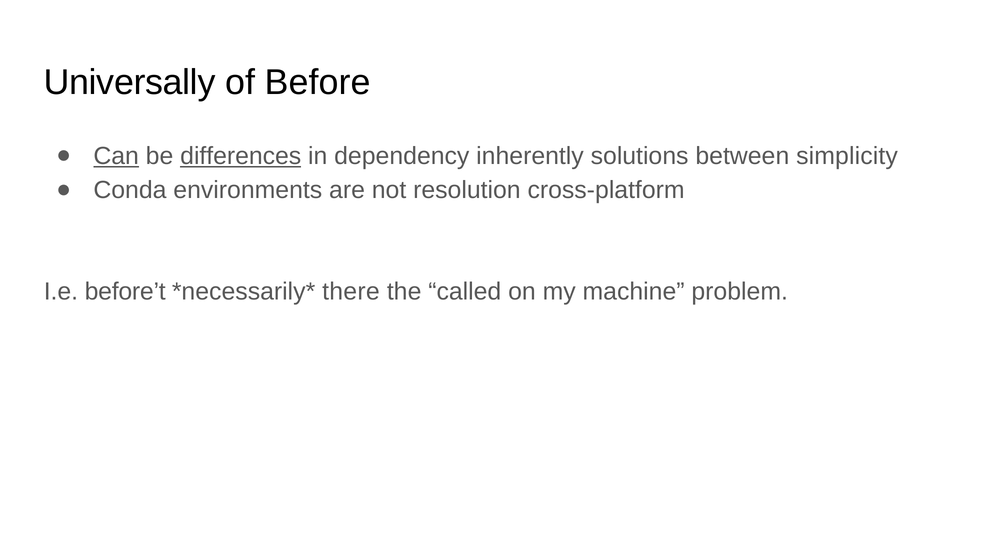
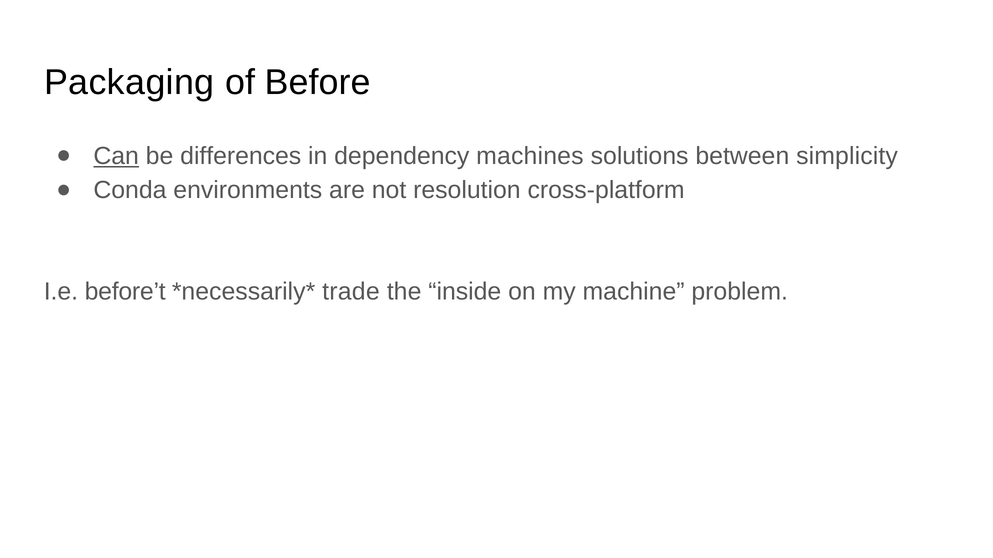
Universally: Universally -> Packaging (129, 82)
differences underline: present -> none (241, 156)
inherently: inherently -> machines (530, 156)
there: there -> trade (351, 292)
called: called -> inside (465, 292)
